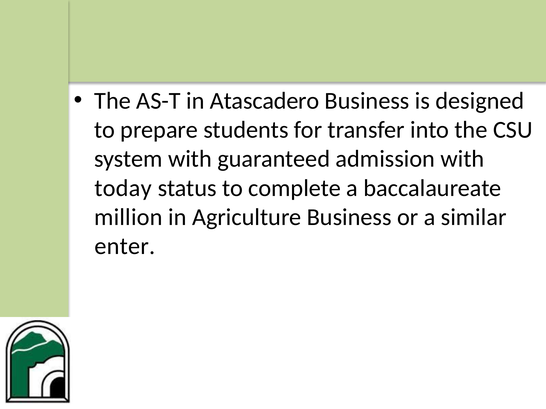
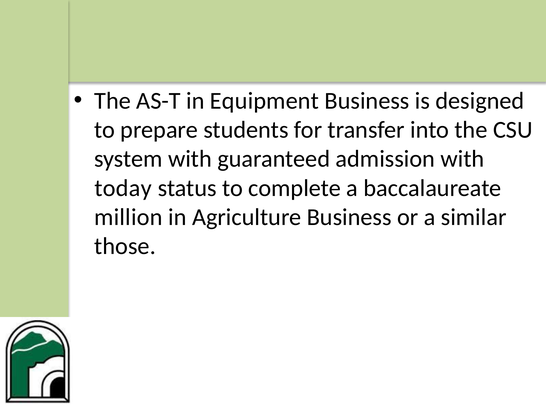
Atascadero: Atascadero -> Equipment (264, 101)
enter: enter -> those (125, 247)
